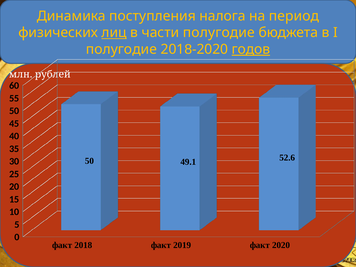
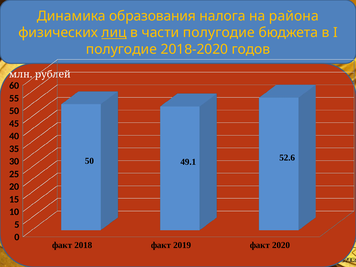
поступления: поступления -> образования (153, 16)
период: период -> района (294, 16)
годов underline: present -> none (251, 49)
